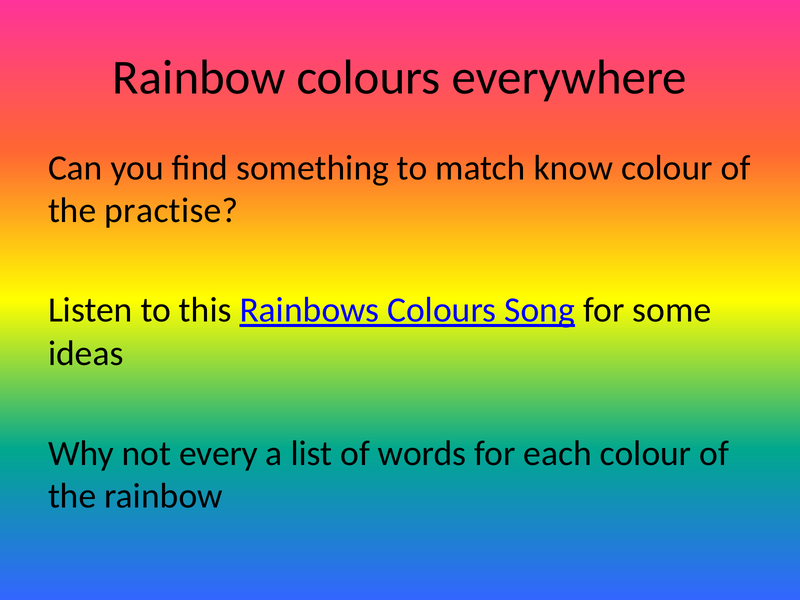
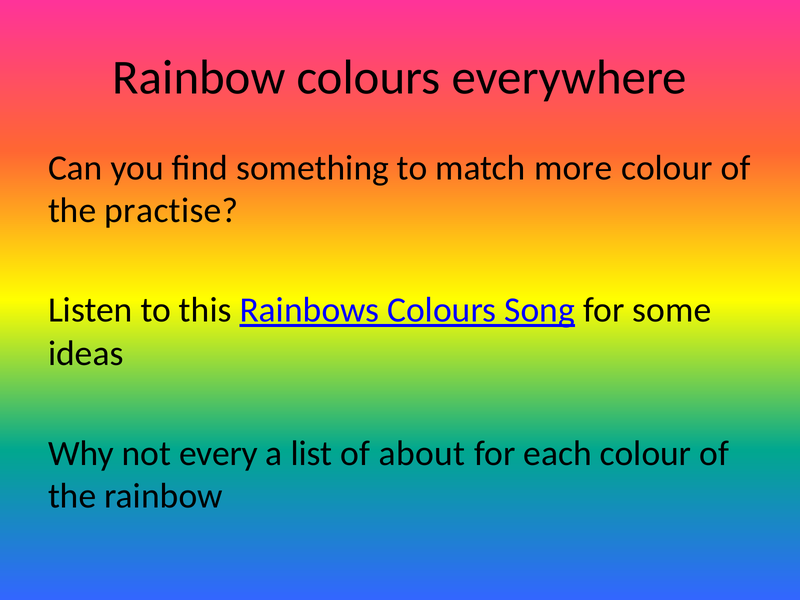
know: know -> more (573, 168)
words: words -> about (422, 453)
